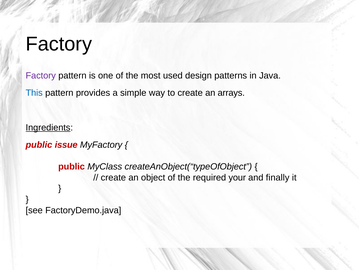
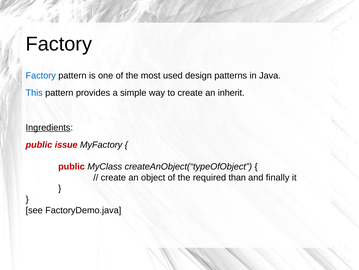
Factory colour: purple -> blue (41, 75)
arrays: arrays -> inherit (231, 93)
your: your -> than (237, 177)
